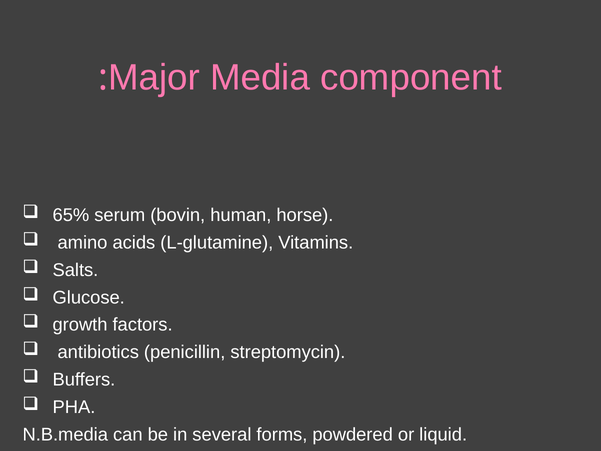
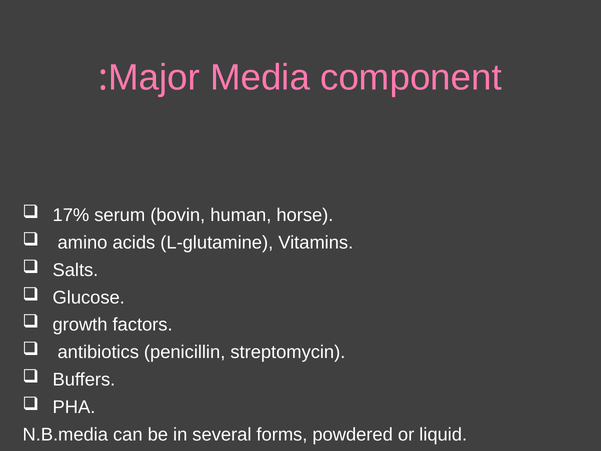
65%: 65% -> 17% (71, 215)
